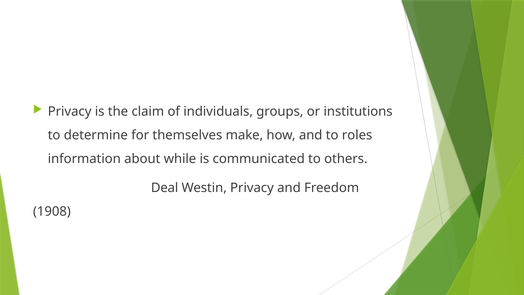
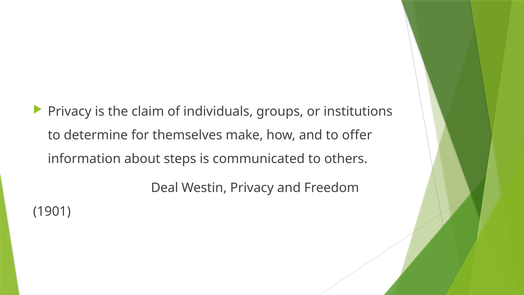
roles: roles -> offer (357, 135)
while: while -> steps (180, 159)
1908: 1908 -> 1901 (52, 211)
